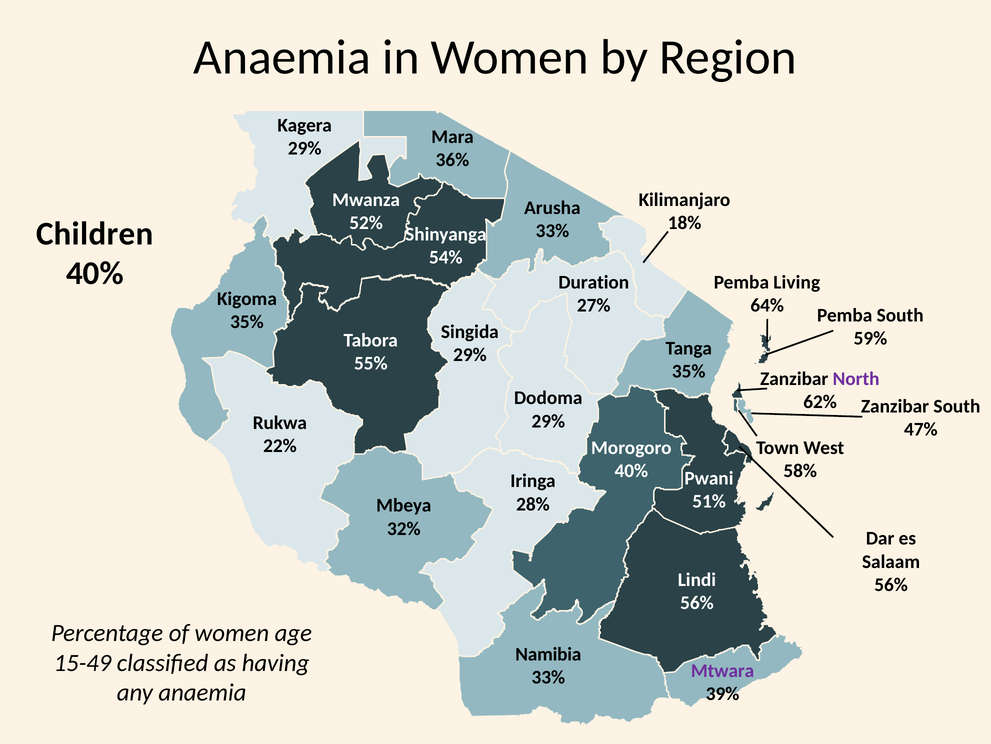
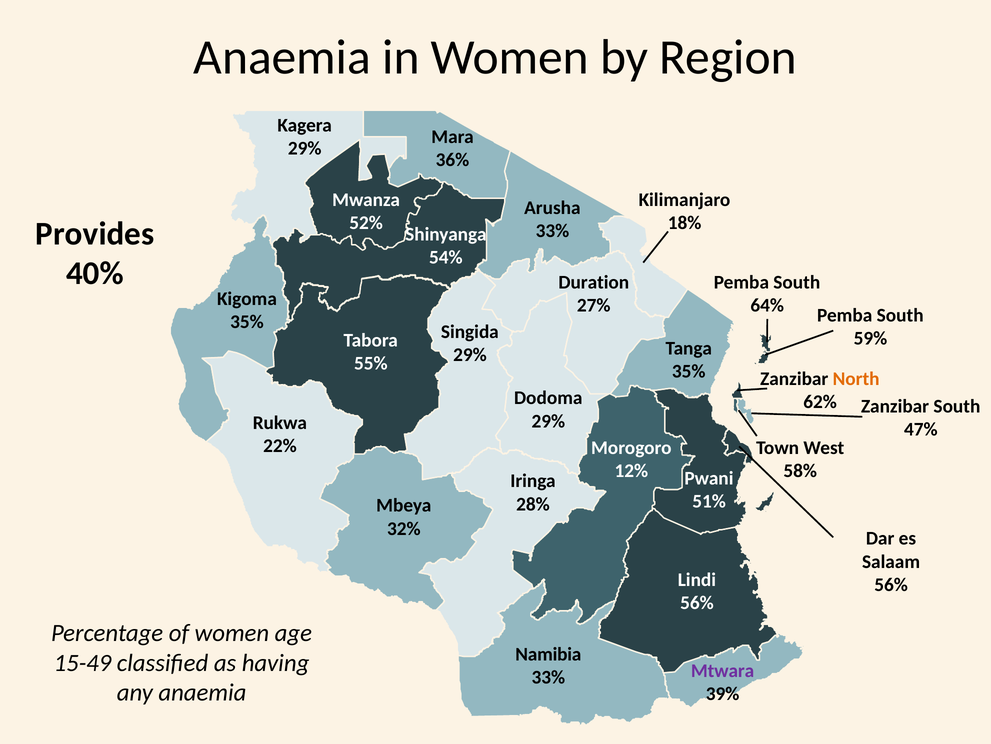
Children: Children -> Provides (95, 233)
Living: Living -> South (797, 282)
North colour: purple -> orange (856, 378)
40%: 40% -> 12% (631, 470)
